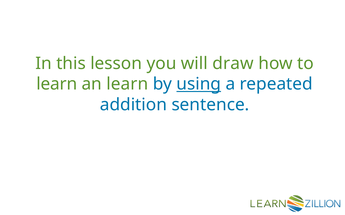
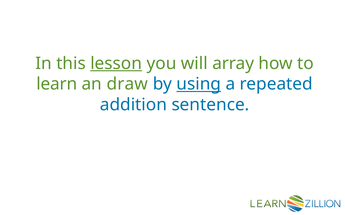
lesson underline: none -> present (116, 64)
draw: draw -> array (233, 64)
an learn: learn -> draw (127, 84)
